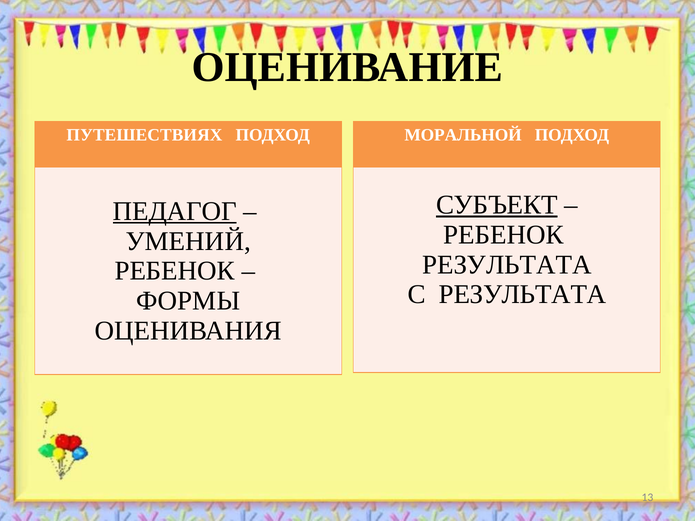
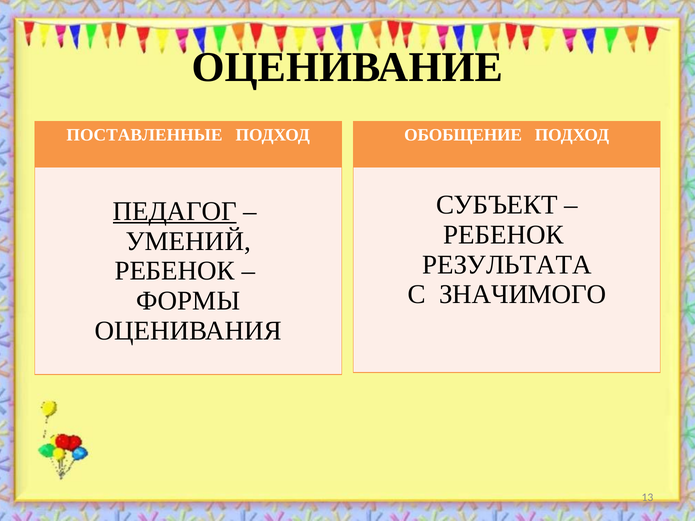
ПУТЕШЕСТВИЯХ: ПУТЕШЕСТВИЯХ -> ПОСТАВЛЕННЫЕ (144, 135)
МОРАЛЬНОЙ: МОРАЛЬНОЙ -> ОБОБЩЕНИЕ (463, 135)
СУБЪЕКТ underline: present -> none (497, 205)
С РЕЗУЛЬТАТА: РЕЗУЛЬТАТА -> ЗНАЧИМОГО (523, 295)
